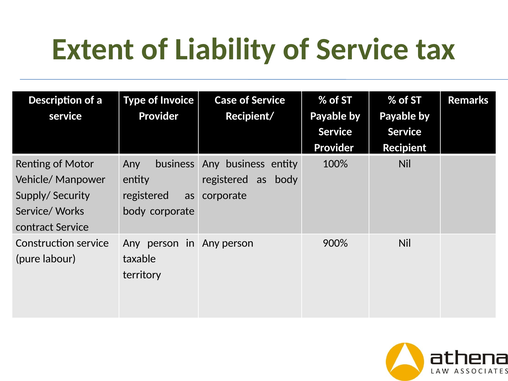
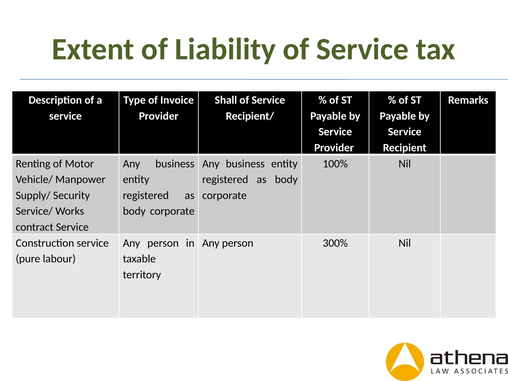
Case: Case -> Shall (226, 100)
900%: 900% -> 300% (335, 243)
